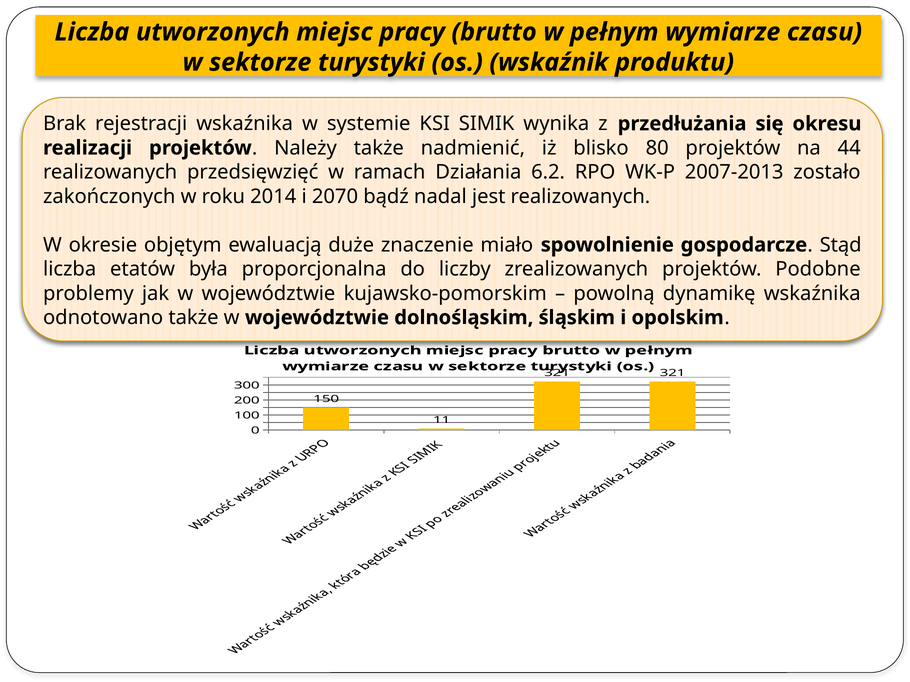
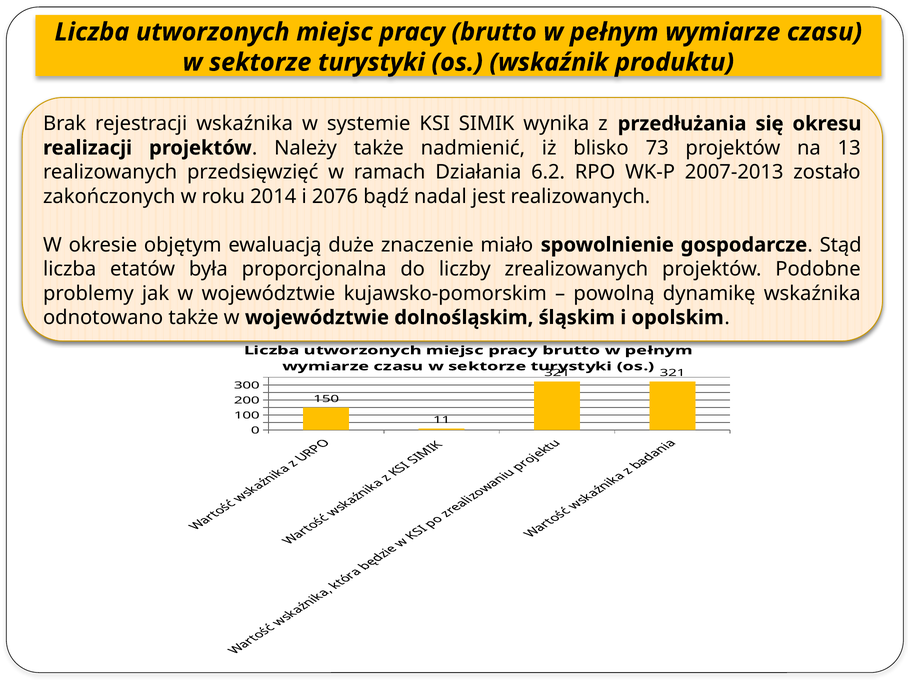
80: 80 -> 73 (657, 148)
44: 44 -> 13 (849, 148)
2070: 2070 -> 2076 (335, 197)
